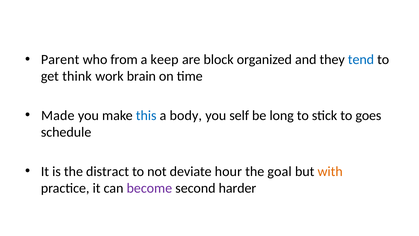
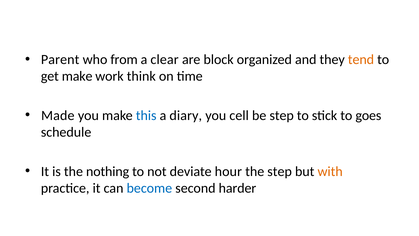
keep: keep -> clear (165, 59)
tend colour: blue -> orange (361, 59)
get think: think -> make (77, 76)
brain: brain -> think (141, 76)
body: body -> diary (186, 115)
self: self -> cell (239, 115)
be long: long -> step (282, 115)
distract: distract -> nothing (108, 171)
the goal: goal -> step (280, 171)
become colour: purple -> blue (149, 188)
